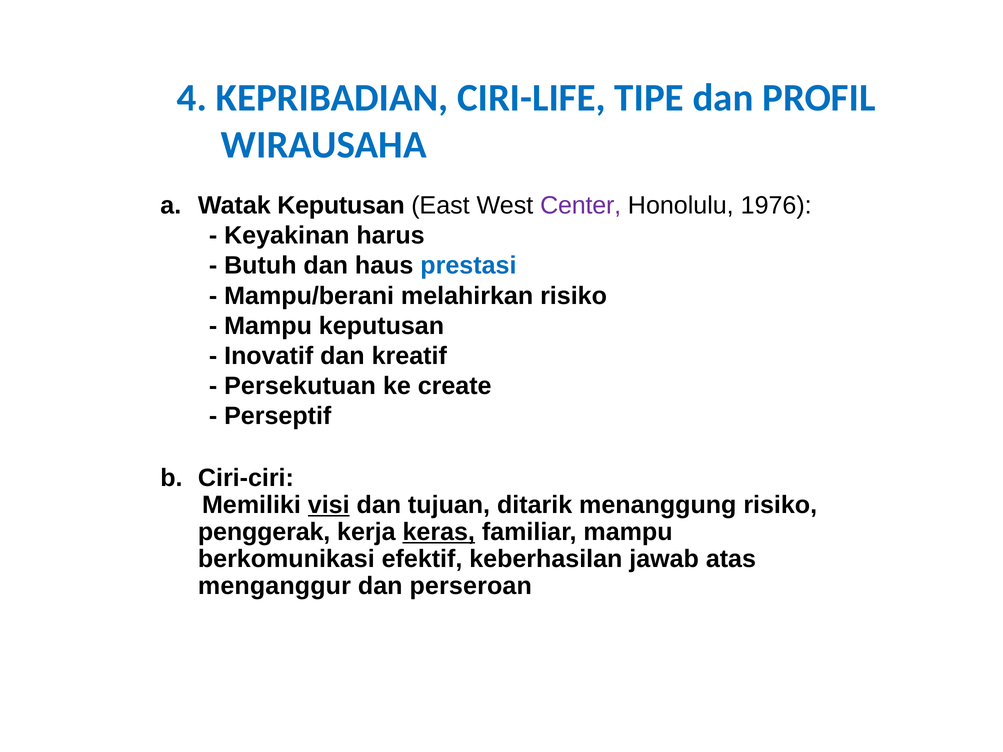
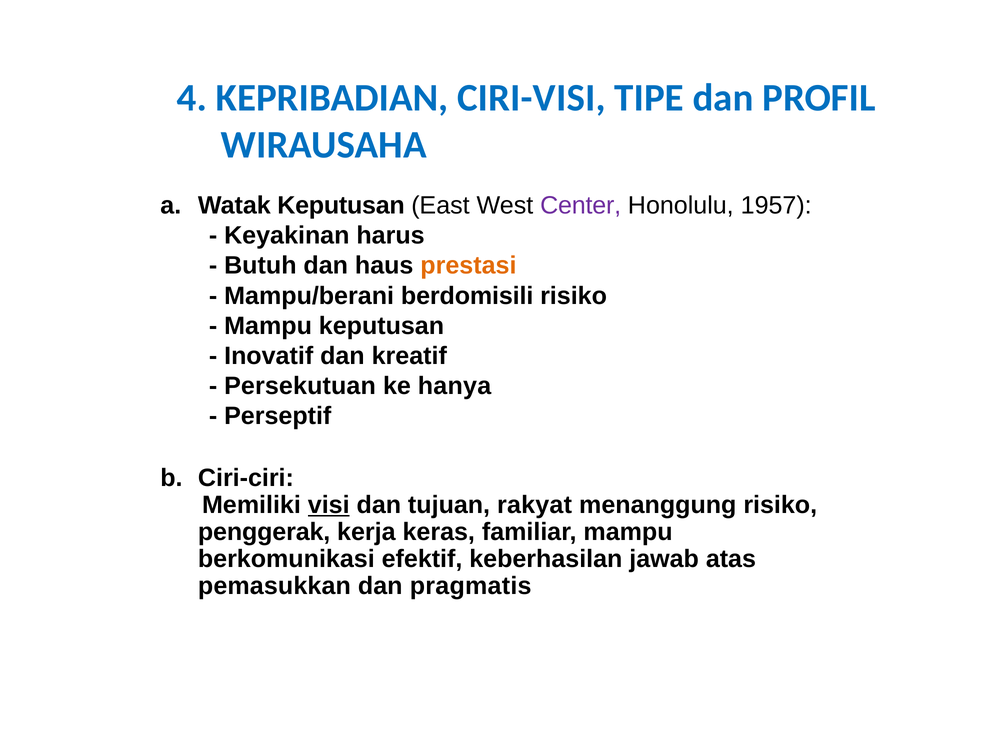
CIRI-LIFE: CIRI-LIFE -> CIRI-VISI (531, 98)
1976: 1976 -> 1957 (776, 206)
prestasi colour: blue -> orange (468, 266)
melahirkan: melahirkan -> berdomisili (467, 296)
create: create -> hanya (455, 386)
ditarik: ditarik -> rakyat (535, 505)
keras underline: present -> none (439, 532)
menganggur: menganggur -> pemasukkan (274, 586)
perseroan: perseroan -> pragmatis (471, 586)
